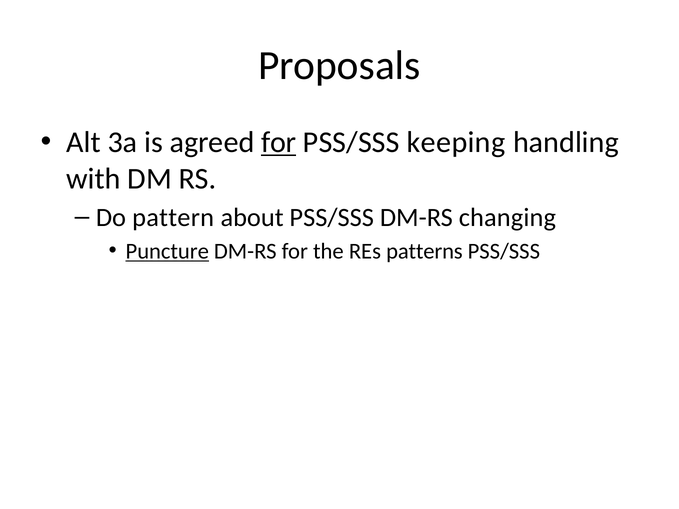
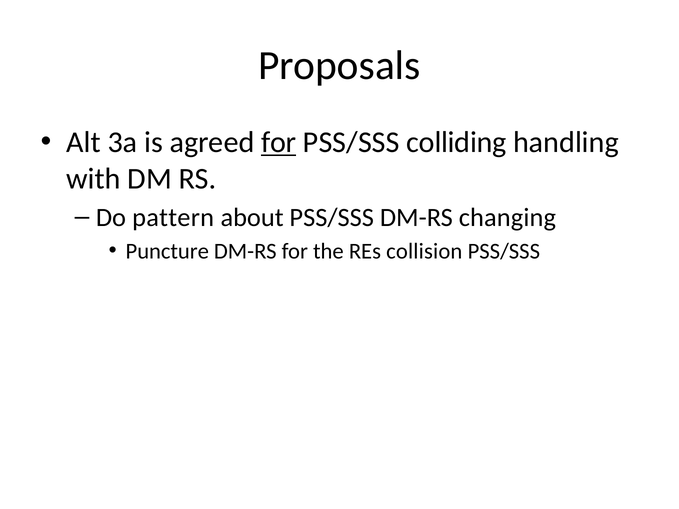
keeping: keeping -> colliding (456, 142)
Puncture underline: present -> none (167, 251)
patterns: patterns -> collision (424, 251)
